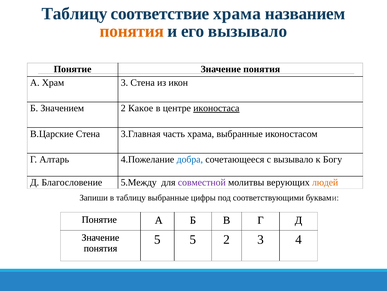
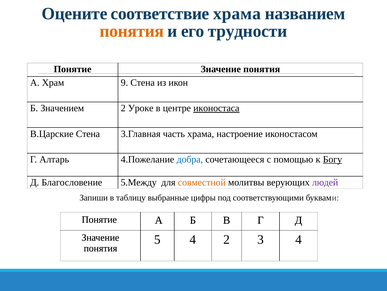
Таблицу: Таблицу -> Оцените (75, 14)
его вызывало: вызывало -> трудности (248, 31)
Храм 3: 3 -> 9 (124, 82)
Какое: Какое -> Уроке (141, 108)
храма выбранные: выбранные -> настроение (240, 133)
с вызывало: вызывало -> помощью (293, 159)
Богу underline: none -> present (333, 159)
совместной colour: purple -> orange (202, 182)
людей colour: orange -> purple (325, 182)
5 5: 5 -> 4 (193, 239)
